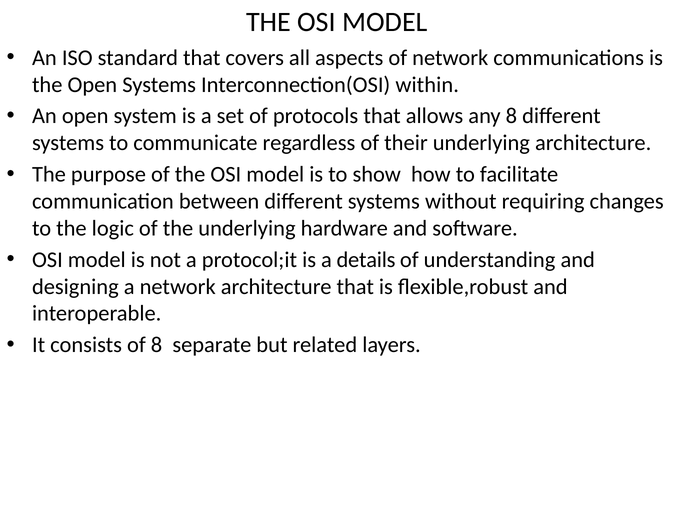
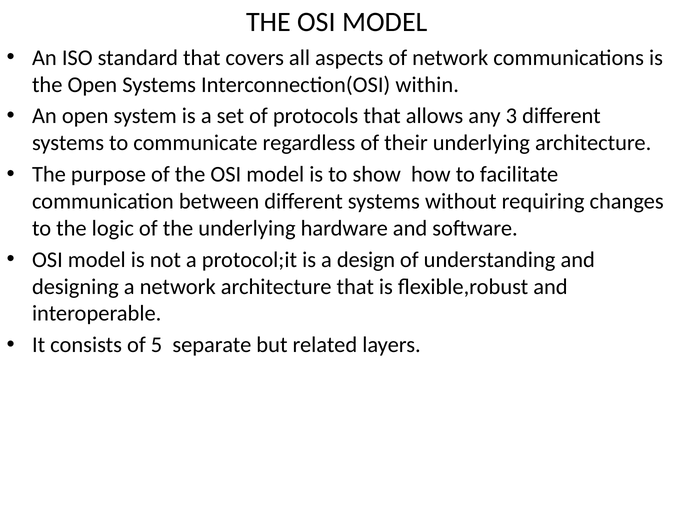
any 8: 8 -> 3 (511, 116)
details: details -> design (366, 260)
of 8: 8 -> 5 (157, 345)
